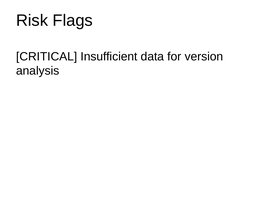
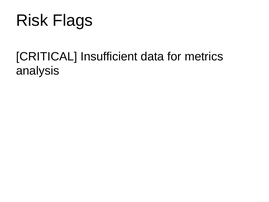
version: version -> metrics (204, 56)
